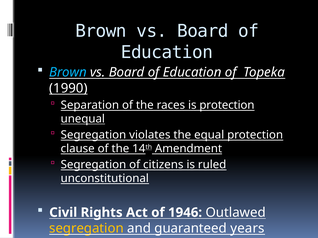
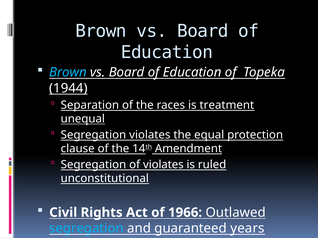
1990: 1990 -> 1944 (68, 88)
is protection: protection -> treatment (227, 105)
of citizens: citizens -> violates (163, 165)
1946: 1946 -> 1966 (185, 213)
segregation colour: yellow -> light blue (87, 229)
